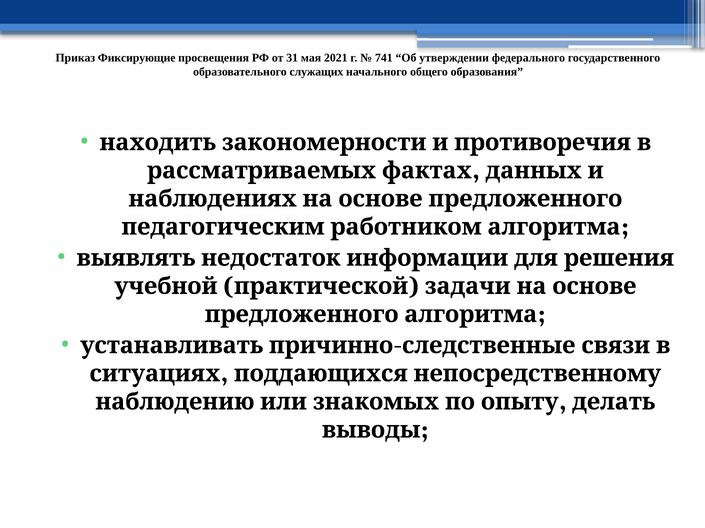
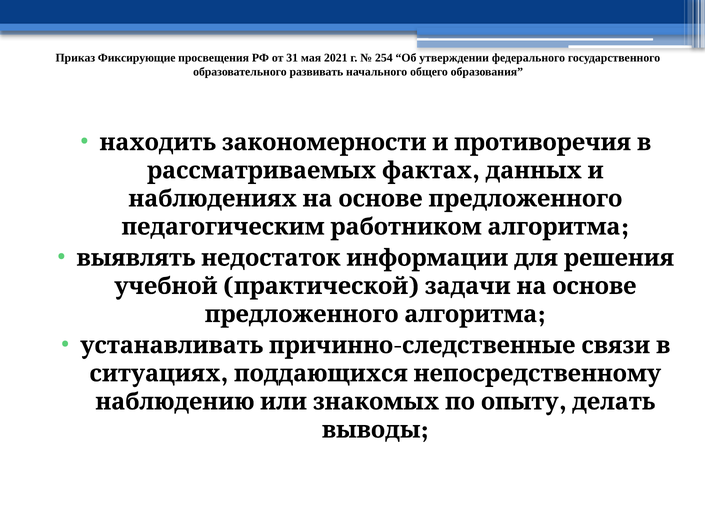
741: 741 -> 254 (384, 58)
служащих: служащих -> развивать (316, 72)
